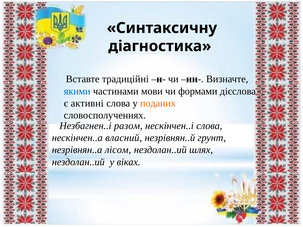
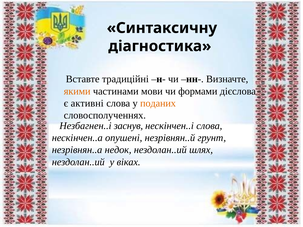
якими colour: blue -> orange (77, 91)
разом: разом -> заснув (128, 126)
власний: власний -> опушені (124, 138)
лісом: лісом -> недок (118, 150)
